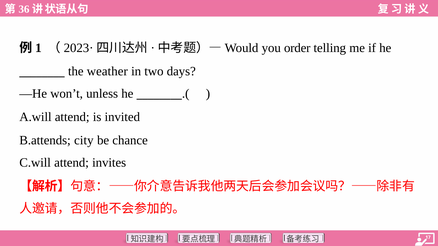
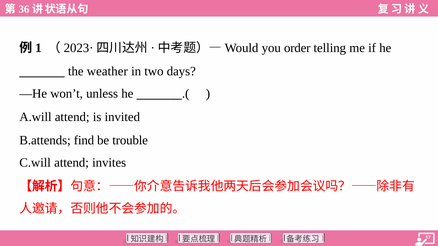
city: city -> find (84, 141)
chance: chance -> trouble (130, 141)
